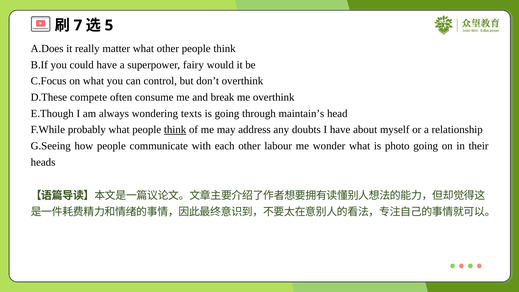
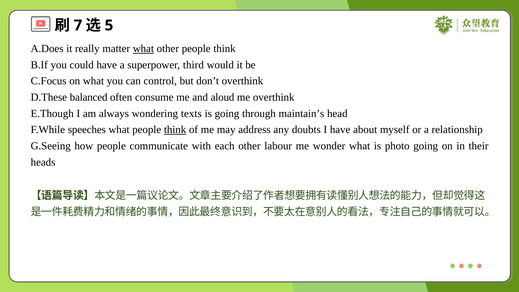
what underline: none -> present (143, 49)
fairy: fairy -> third (193, 65)
compete: compete -> balanced (89, 97)
break: break -> aloud (223, 97)
probably: probably -> speeches (87, 130)
